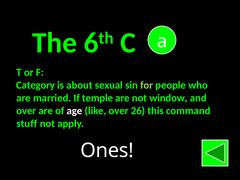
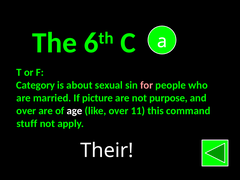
for colour: light green -> pink (147, 85)
temple: temple -> picture (98, 98)
window: window -> purpose (169, 98)
26: 26 -> 11 (138, 111)
Ones: Ones -> Their (107, 151)
